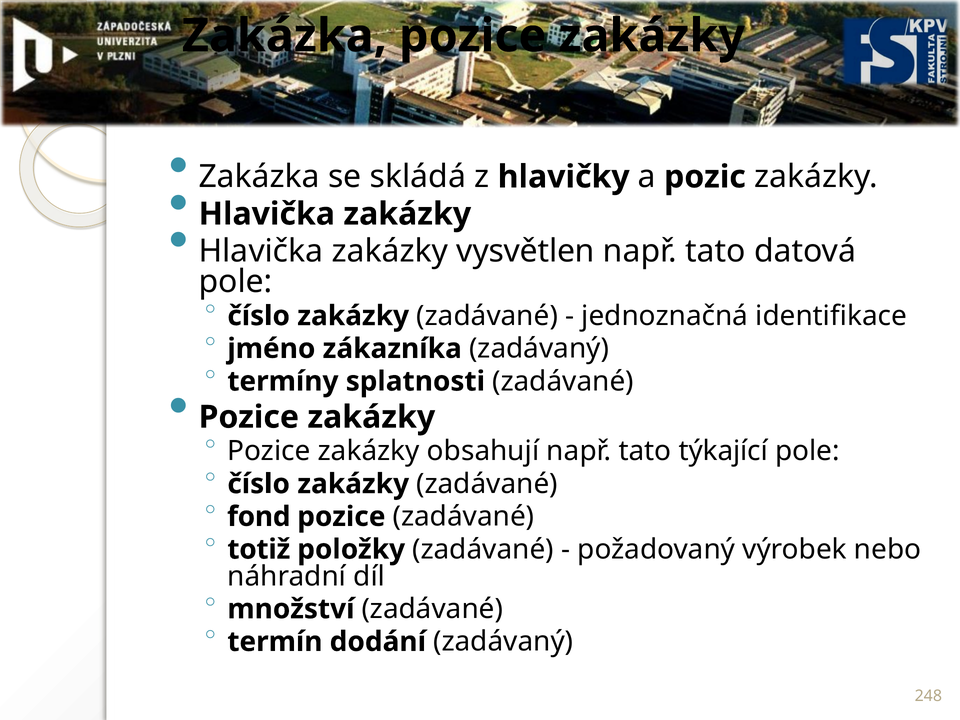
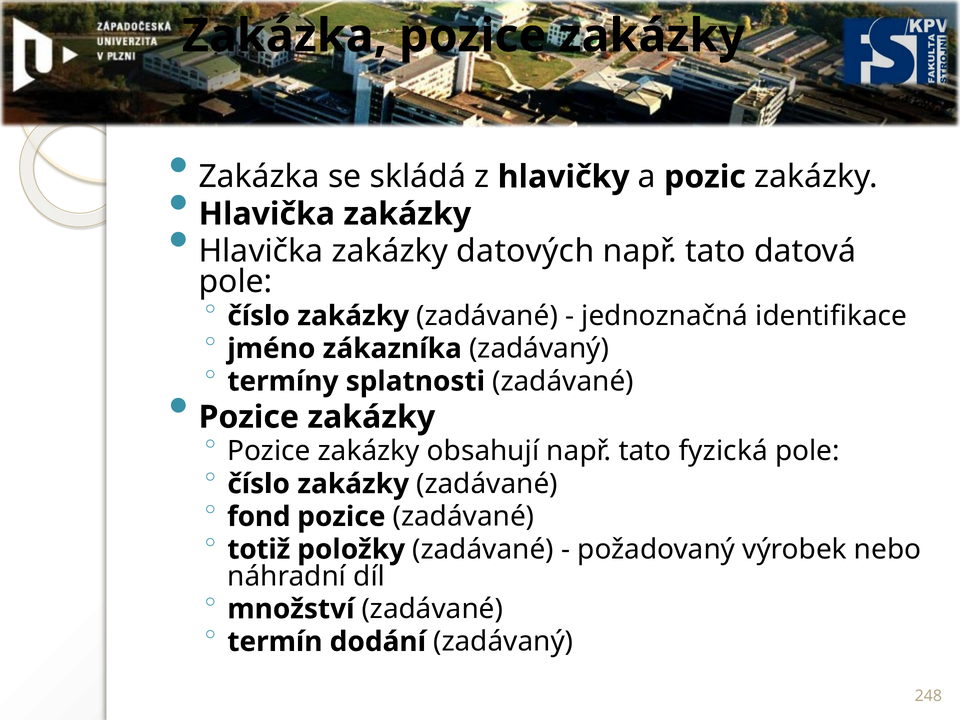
vysvětlen: vysvětlen -> datových (525, 251)
týkající: týkající -> fyzická (723, 451)
